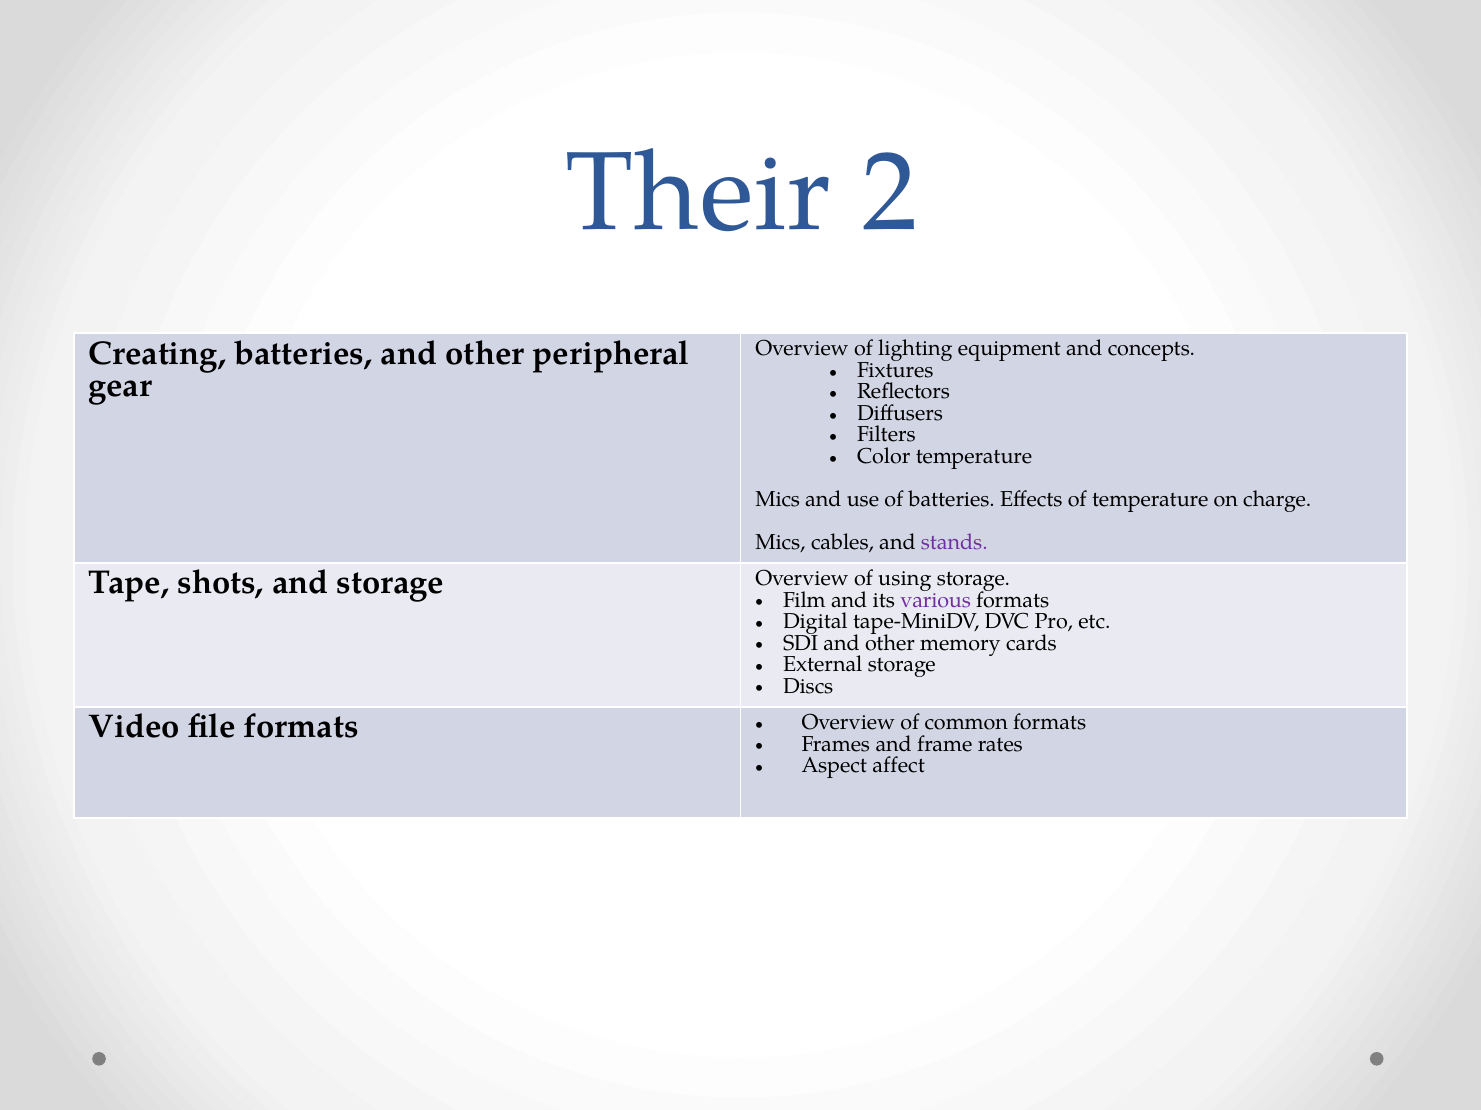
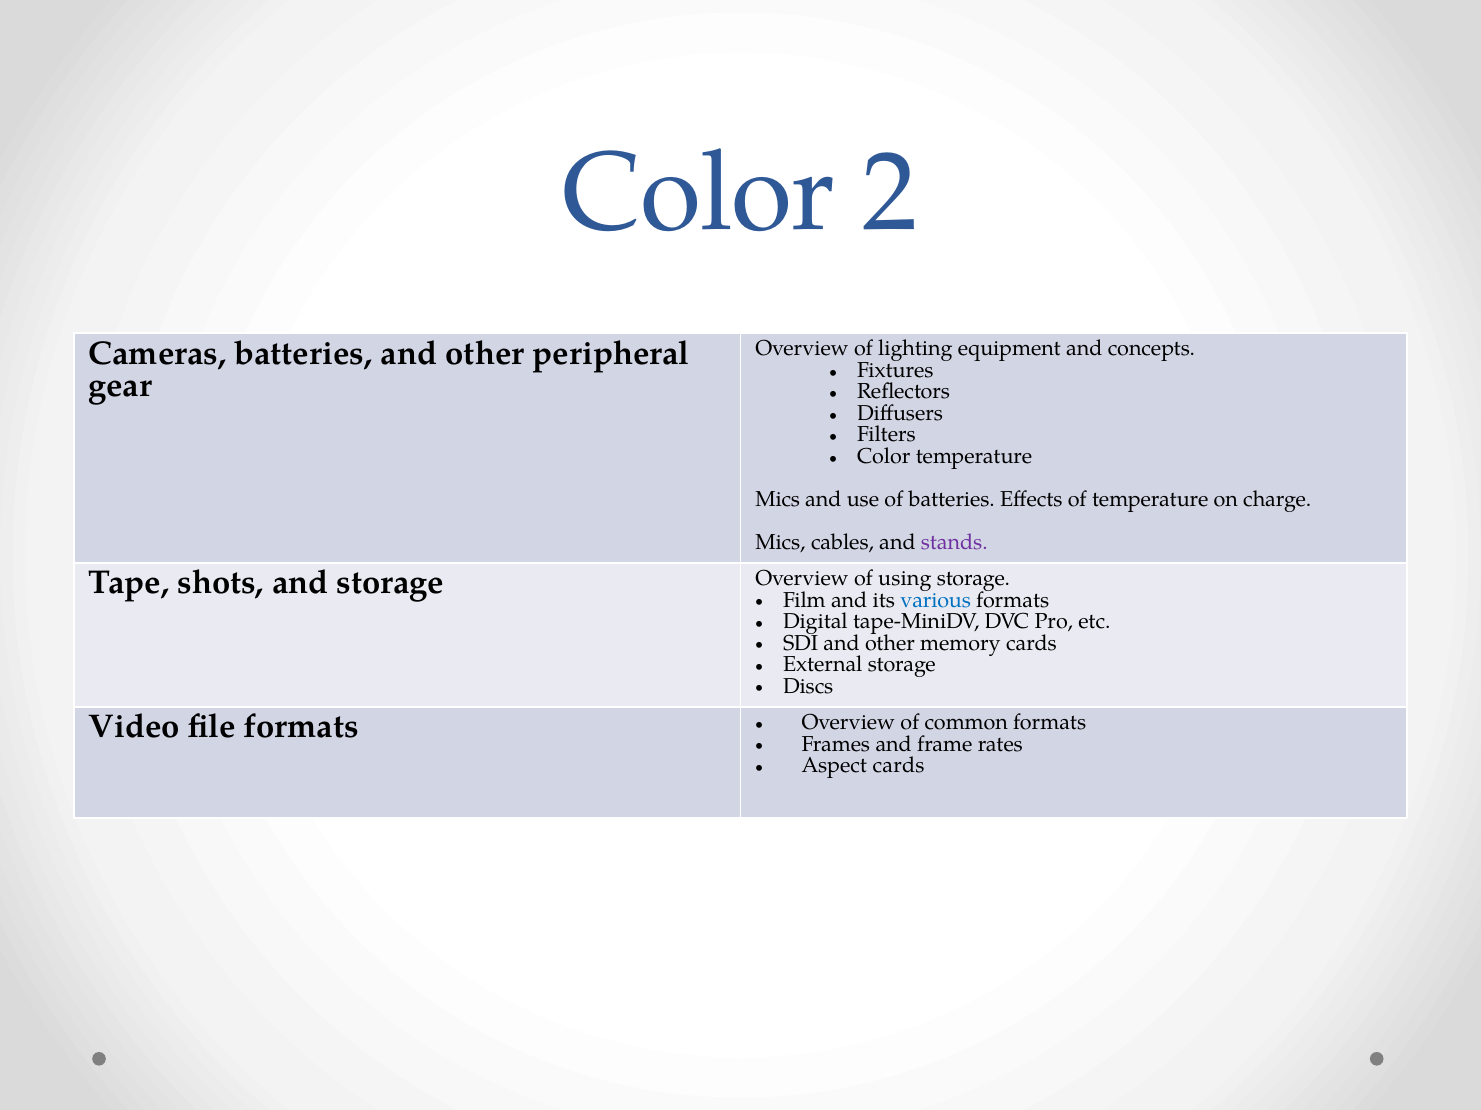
Their: Their -> Color (699, 193)
Creating: Creating -> Cameras (158, 353)
various colour: purple -> blue (936, 601)
Aspect affect: affect -> cards (899, 766)
